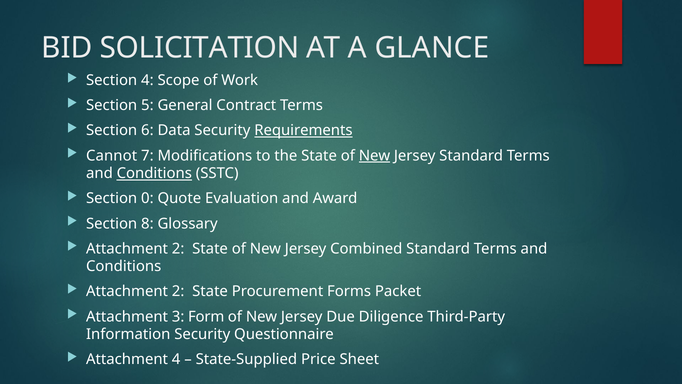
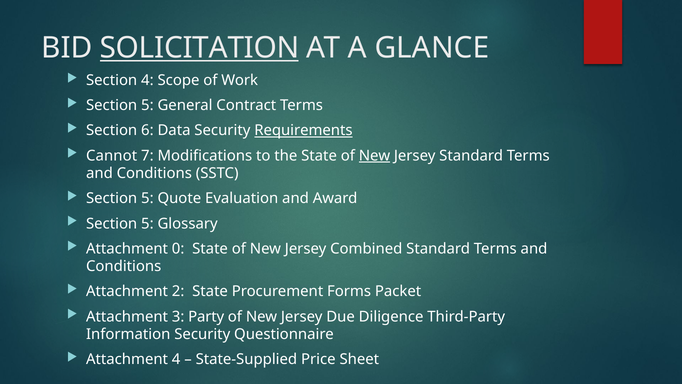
SOLICITATION underline: none -> present (200, 48)
Conditions underline: present -> none (154, 173)
0: 0 -> 5 (147, 198)
8: 8 -> 5 (147, 223)
2: 2 -> 0 (178, 248)
Form: Form -> Party (206, 316)
